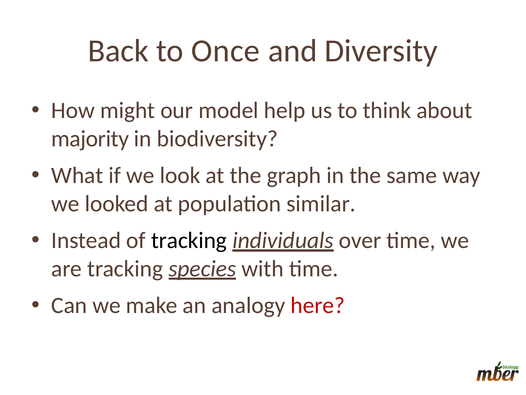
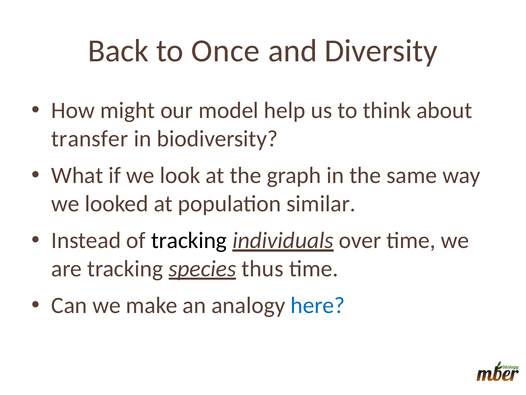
majority: majority -> transfer (90, 138)
with: with -> thus (262, 268)
here colour: red -> blue (318, 305)
